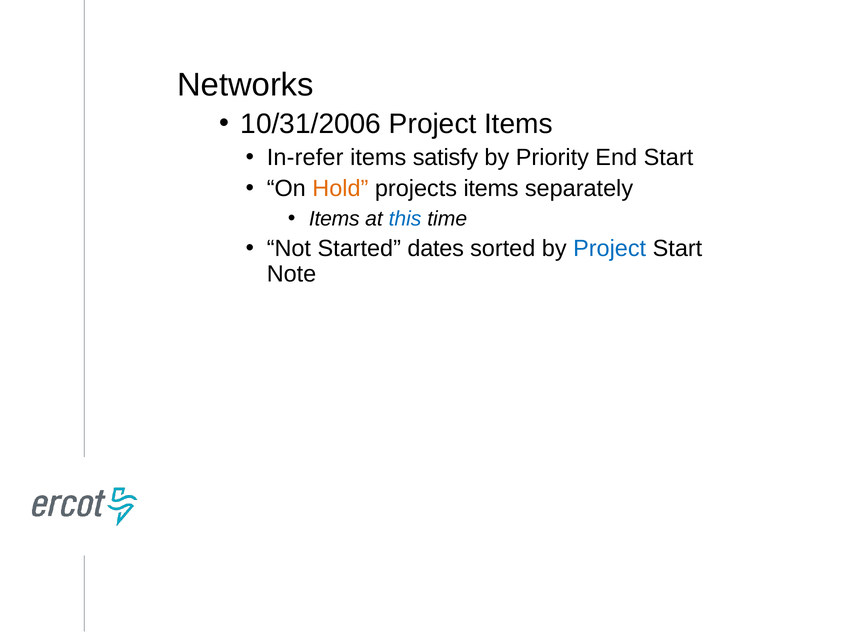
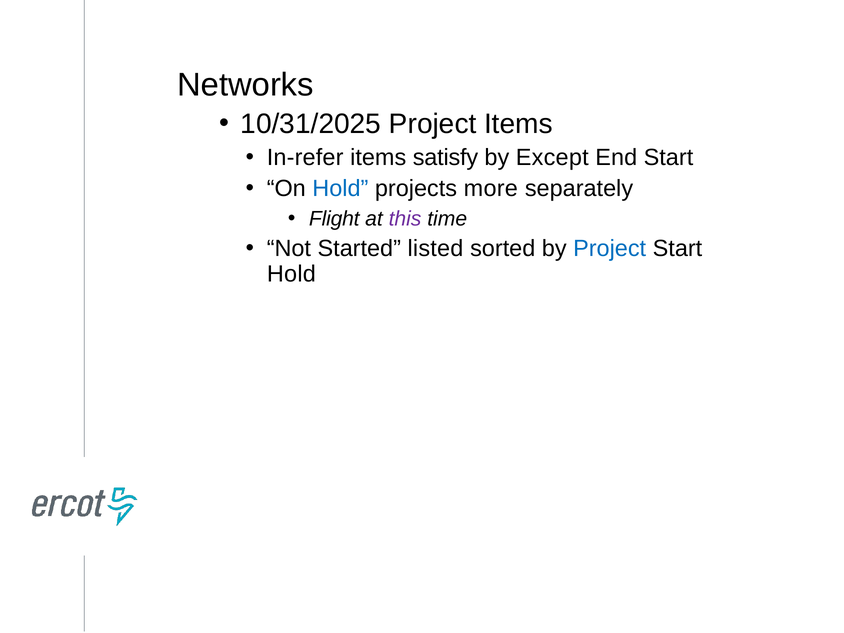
10/31/2006: 10/31/2006 -> 10/31/2025 (311, 124)
Priority: Priority -> Except (552, 158)
Hold colour: orange -> blue (340, 189)
projects items: items -> more (491, 189)
Items: Items -> Flight (334, 219)
this colour: blue -> purple (405, 219)
dates: dates -> listed (435, 248)
Note: Note -> Hold (291, 274)
